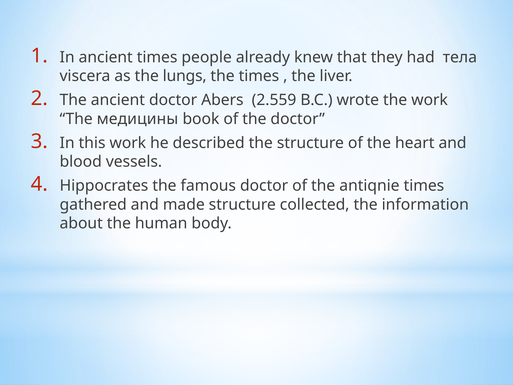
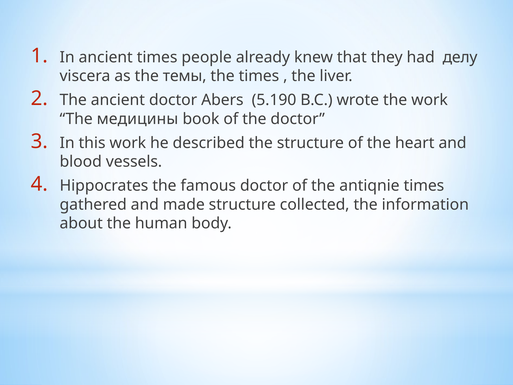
тела: тела -> делу (460, 57)
lungs: lungs -> темы (185, 76)
2.559: 2.559 -> 5.190 (274, 100)
